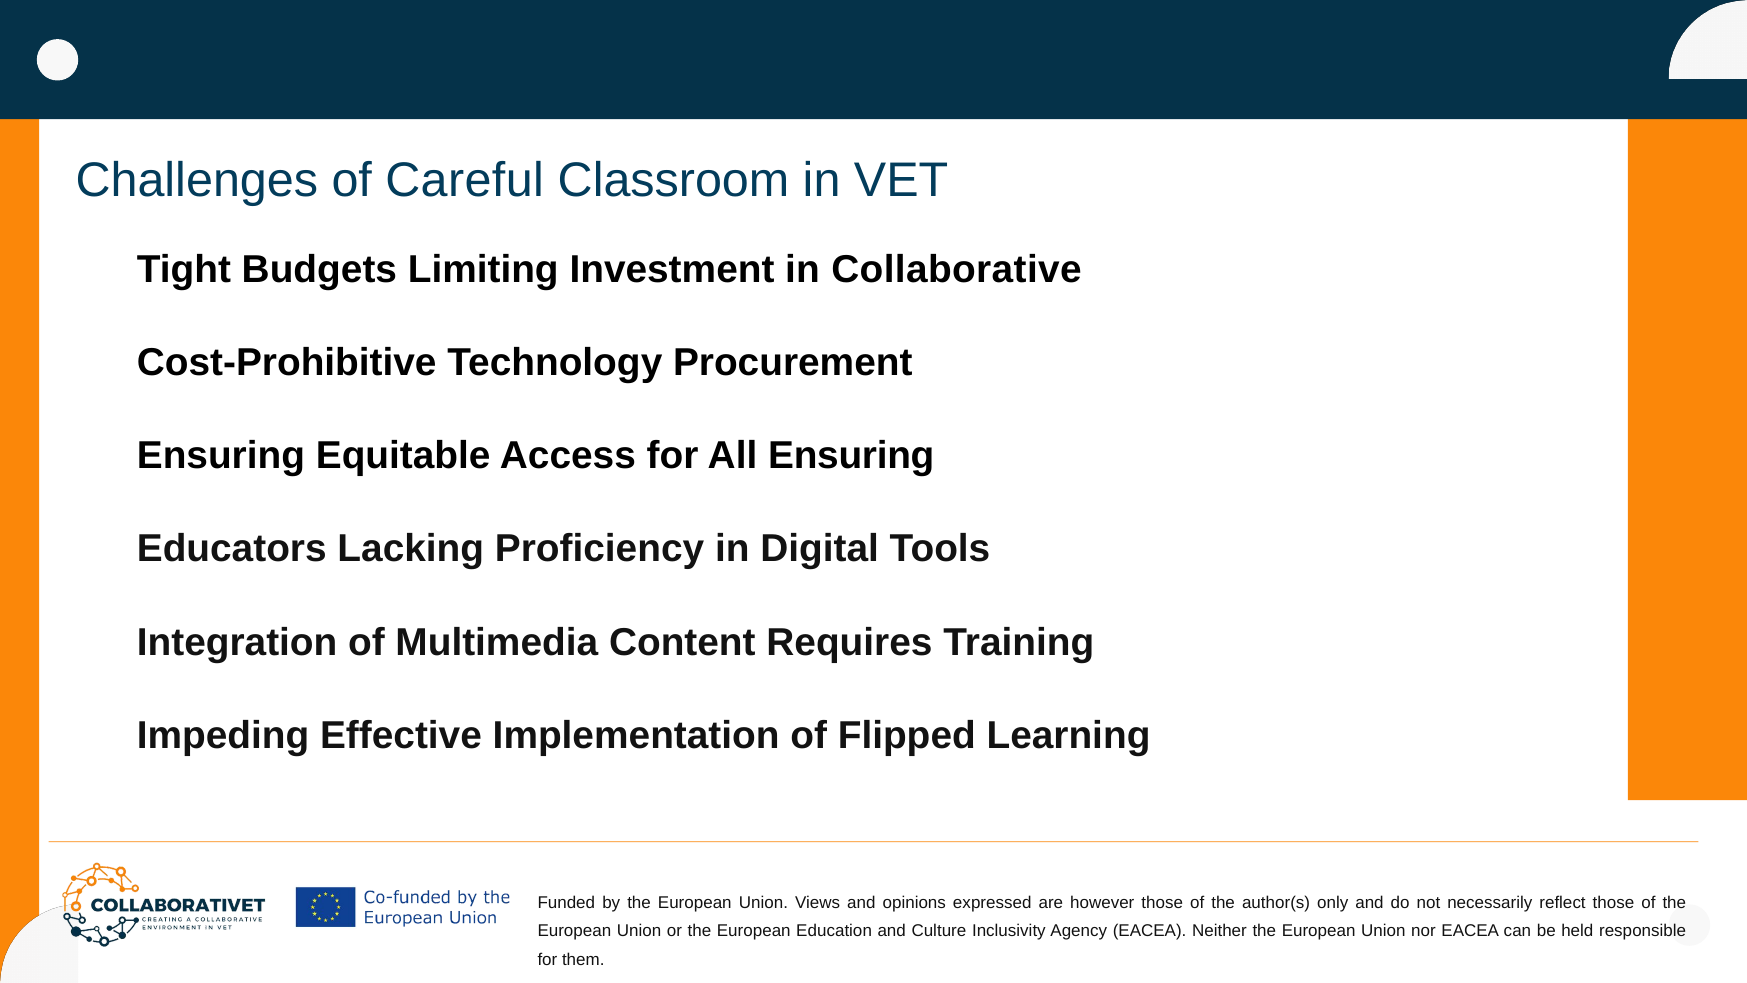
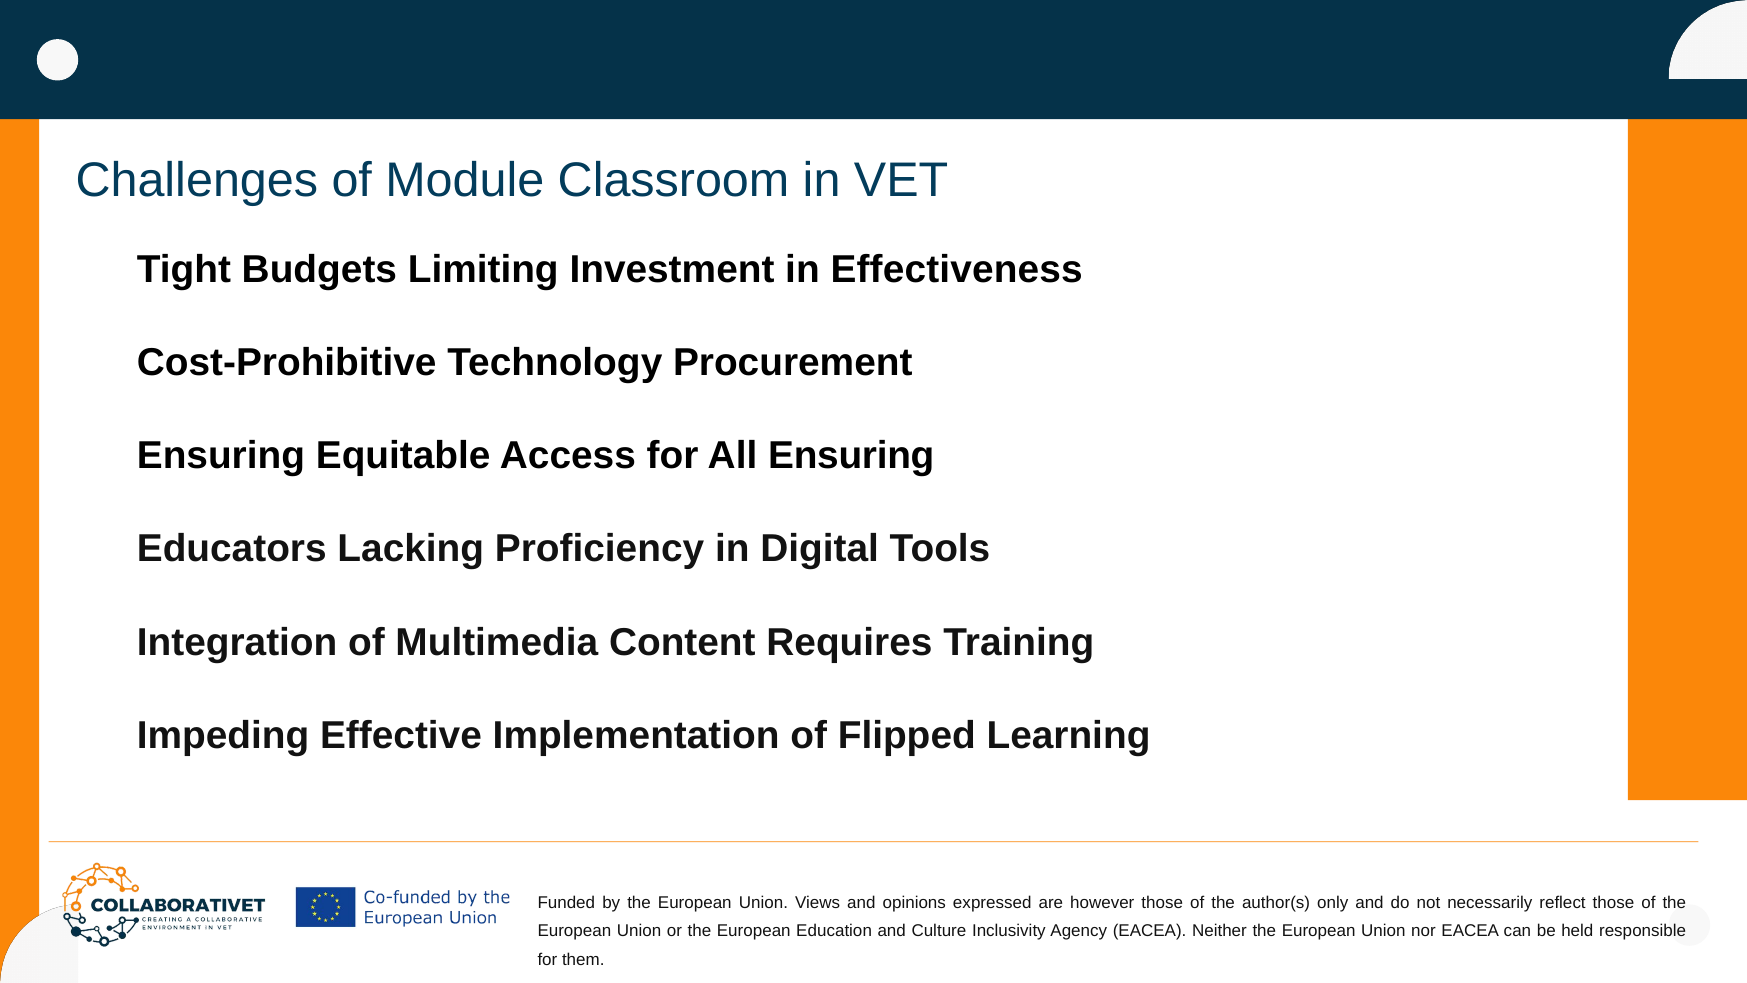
Careful: Careful -> Module (465, 180)
Collaborative: Collaborative -> Effectiveness (957, 269)
